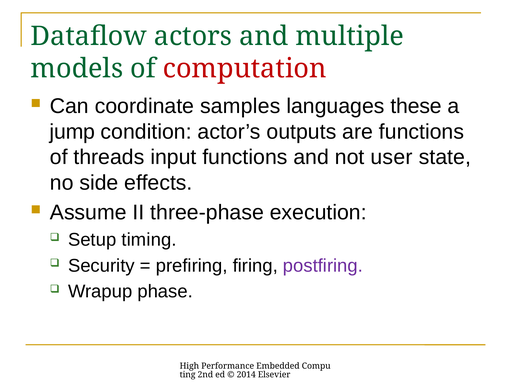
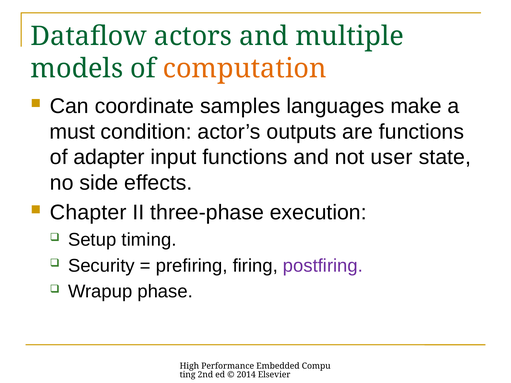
computation colour: red -> orange (245, 69)
these: these -> make (416, 106)
jump: jump -> must (72, 132)
threads: threads -> adapter (109, 157)
Assume: Assume -> Chapter (88, 213)
